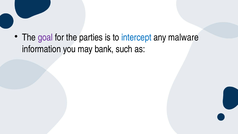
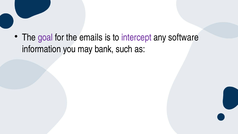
parties: parties -> emails (91, 37)
intercept colour: blue -> purple (136, 37)
malware: malware -> software (183, 37)
